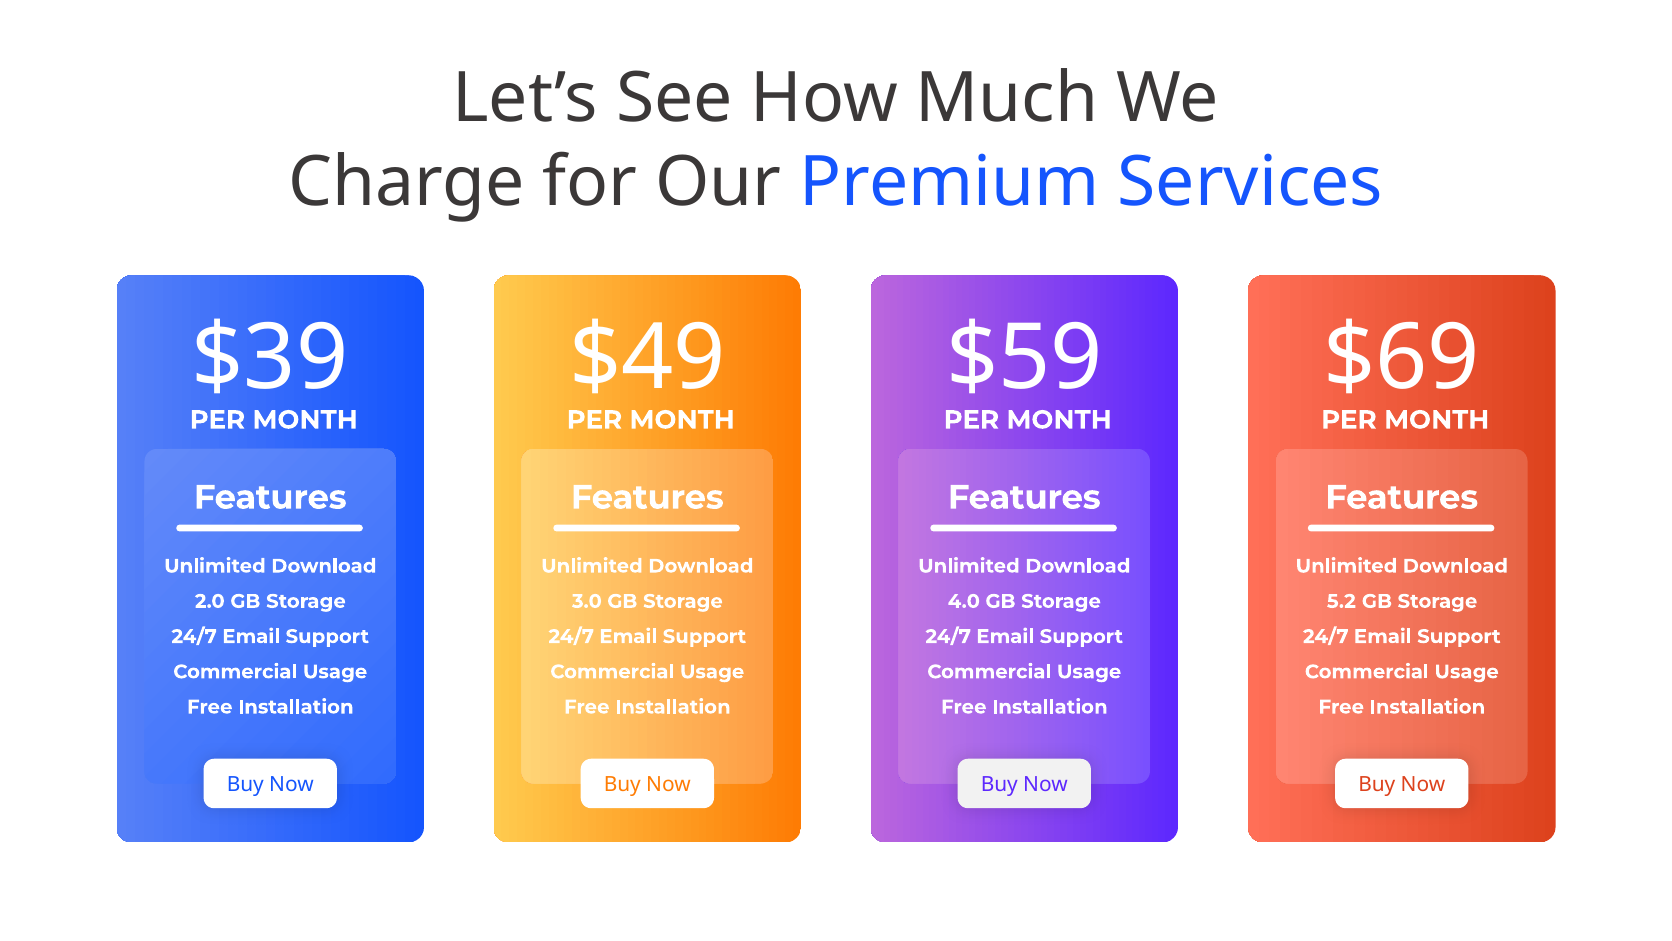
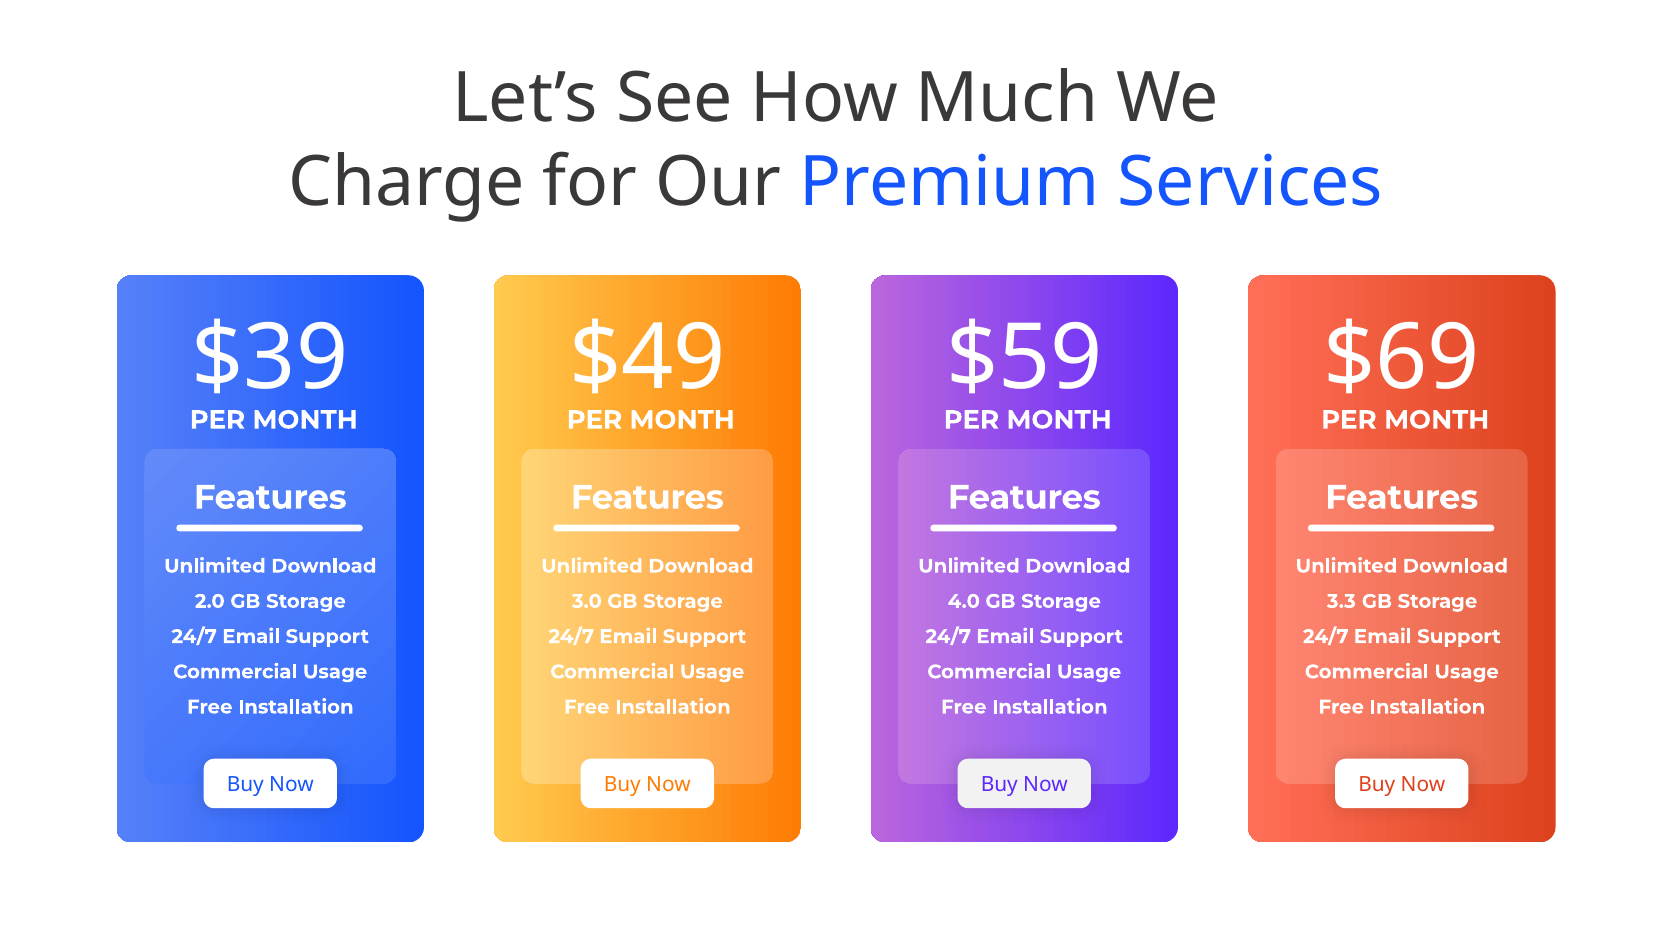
5.2: 5.2 -> 3.3 (1341, 601)
